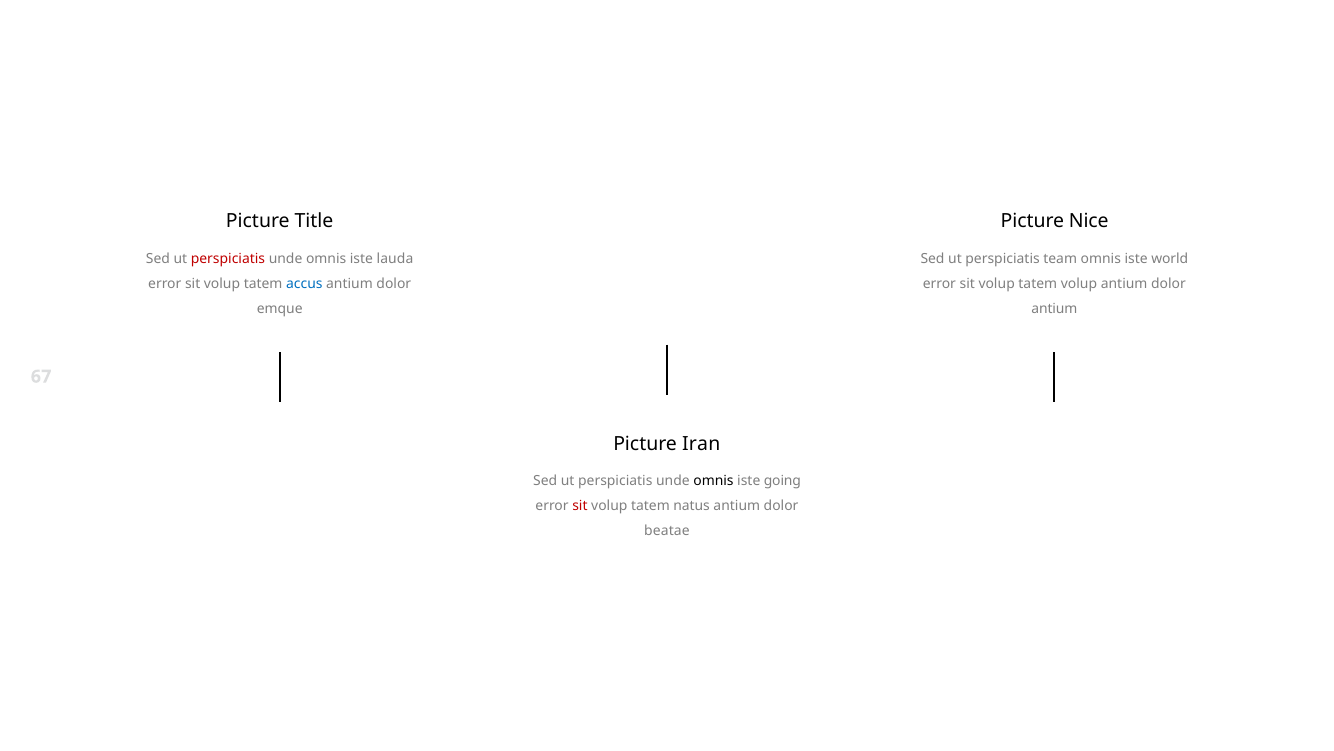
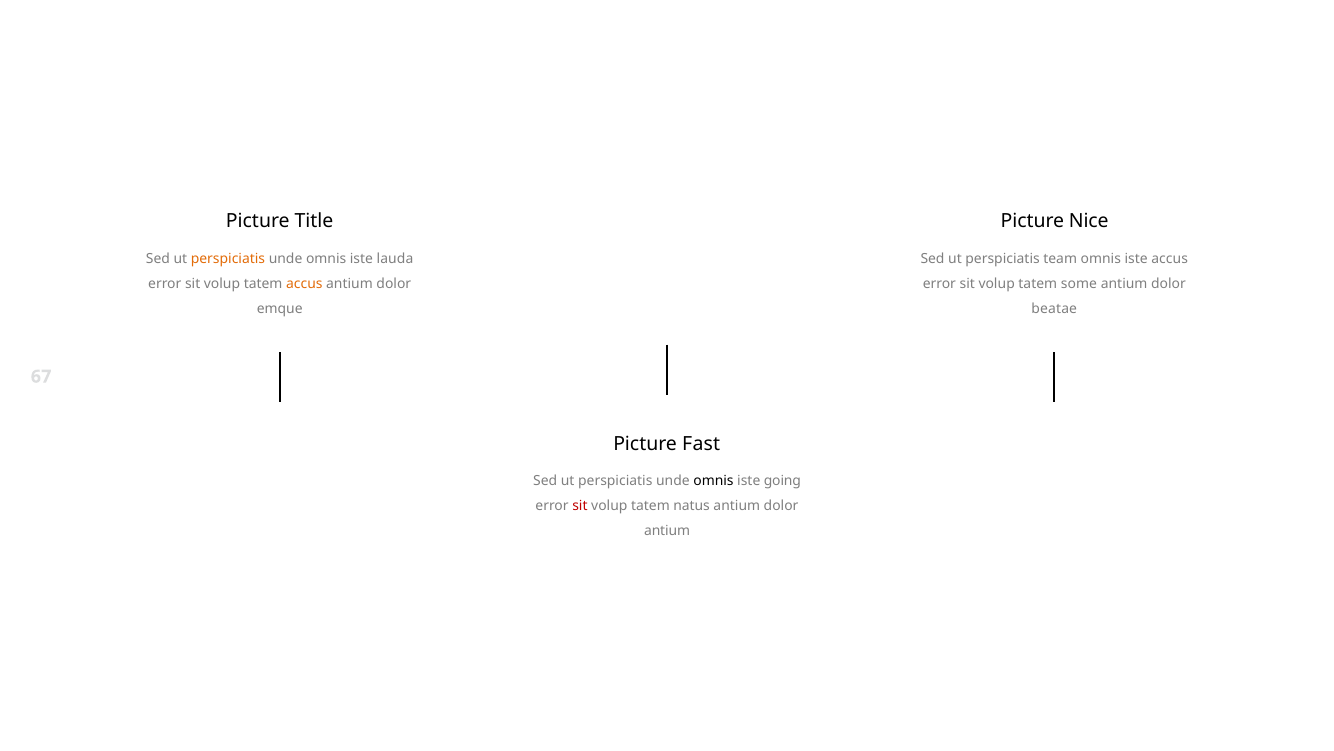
perspiciatis colour: red -> orange (228, 258)
iste world: world -> accus (1170, 258)
accus colour: blue -> orange (304, 283)
tatem volup: volup -> some (1079, 283)
antium: antium -> beatae (1054, 308)
Iran: Iran -> Fast (701, 444)
beatae: beatae -> antium (667, 531)
